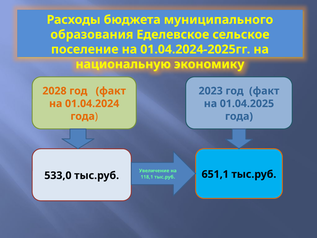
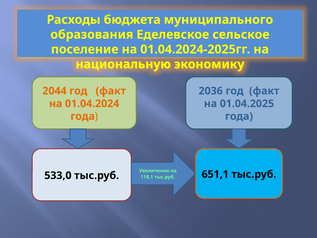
2028: 2028 -> 2044 (54, 91)
2023: 2023 -> 2036 (211, 91)
